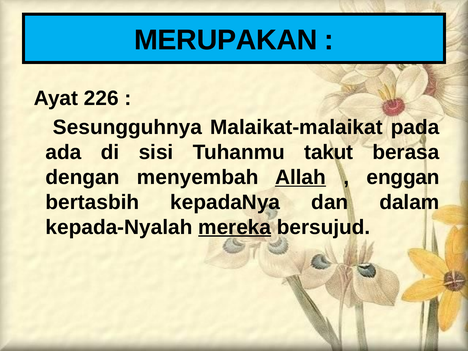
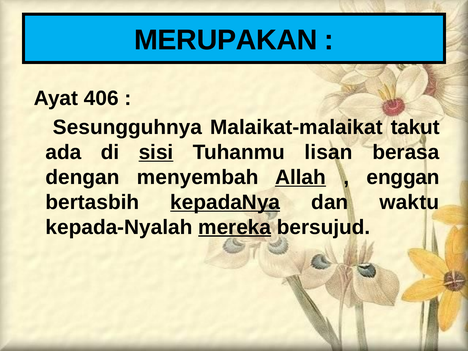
226: 226 -> 406 (101, 98)
pada: pada -> takut (415, 127)
sisi underline: none -> present (156, 152)
takut: takut -> lisan (329, 152)
kepadaNya underline: none -> present (225, 202)
dalam: dalam -> waktu (409, 202)
